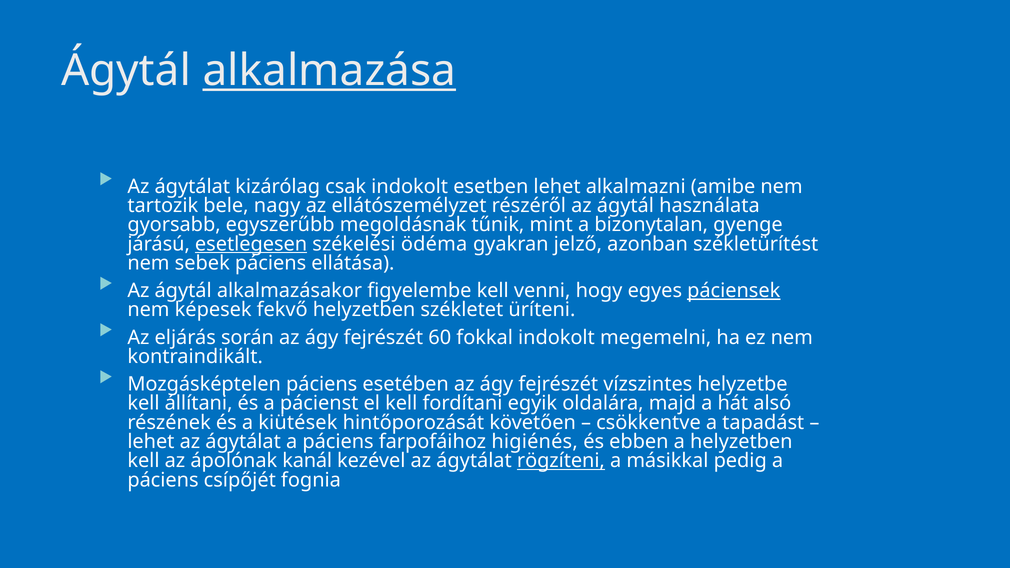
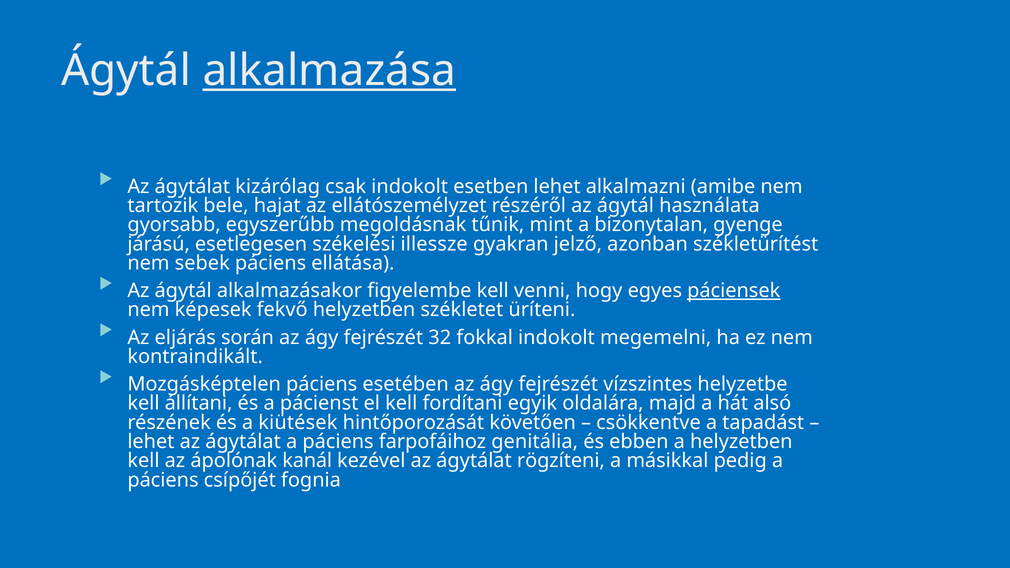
nagy: nagy -> hajat (277, 206)
esetlegesen underline: present -> none (251, 244)
ödéma: ödéma -> illessze (434, 244)
60: 60 -> 32 (440, 337)
higiénés: higiénés -> genitália (535, 442)
rögzíteni underline: present -> none (561, 461)
